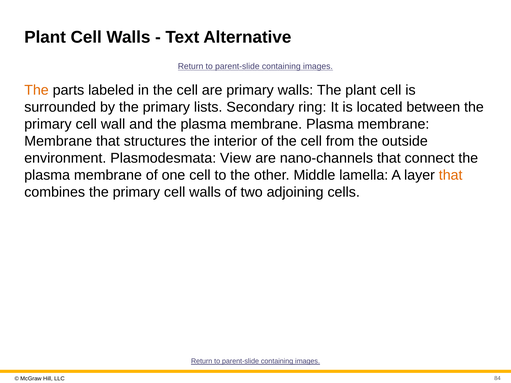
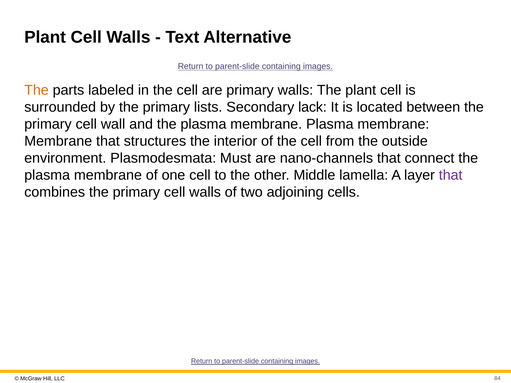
ring: ring -> lack (312, 107)
View: View -> Must (236, 158)
that colour: orange -> purple (451, 175)
